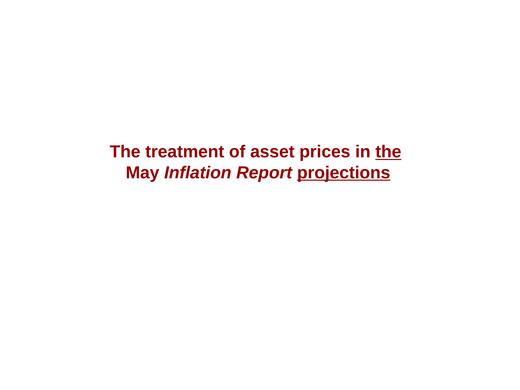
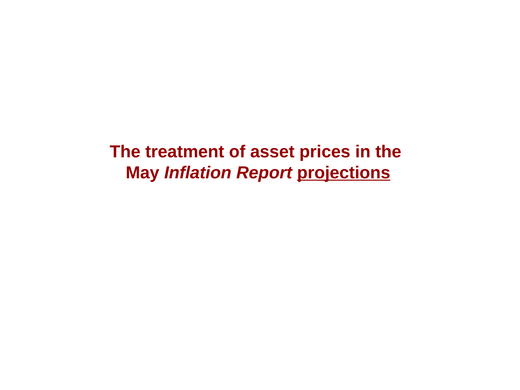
the underline: present -> none (388, 152)
